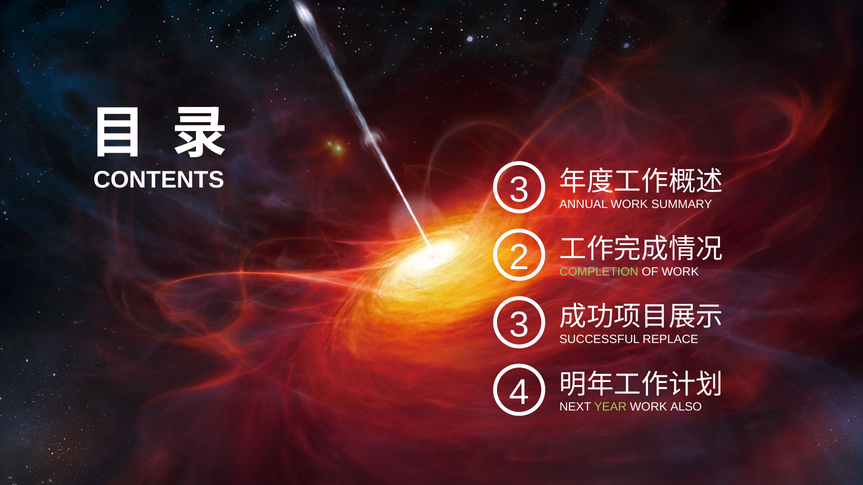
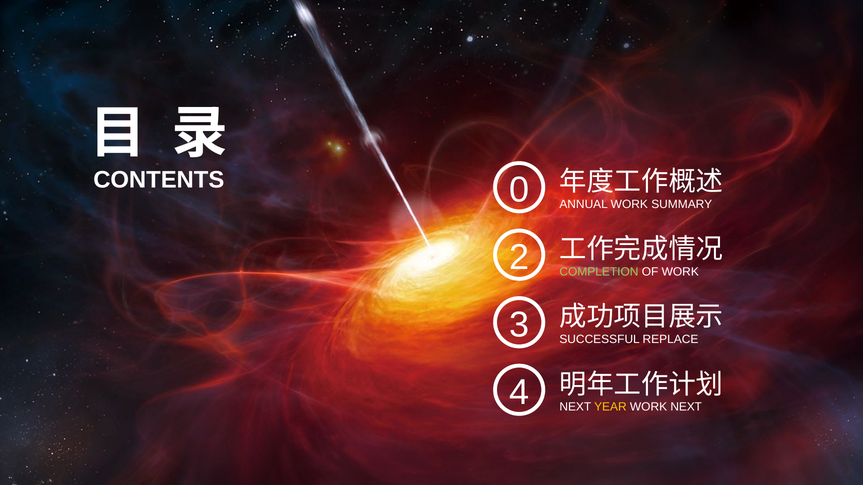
CONTENTS 3: 3 -> 0 (519, 190)
YEAR colour: light green -> yellow (610, 407)
WORK ALSO: ALSO -> NEXT (686, 407)
